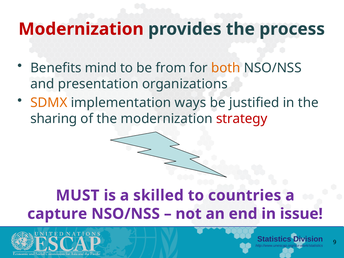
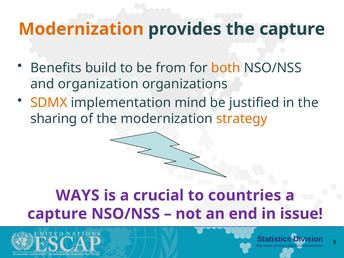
Modernization colour: red -> orange (81, 29)
the process: process -> capture (292, 29)
mind: mind -> build (101, 68)
presentation: presentation -> organization (98, 84)
ways: ways -> mind (191, 103)
strategy colour: red -> orange (242, 119)
MUST: MUST -> WAYS (78, 195)
skilled: skilled -> crucial (159, 195)
